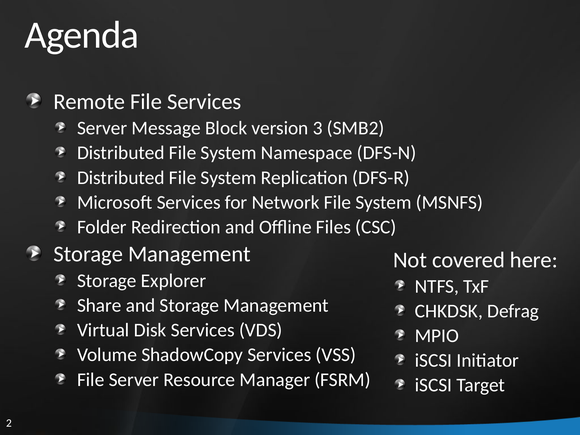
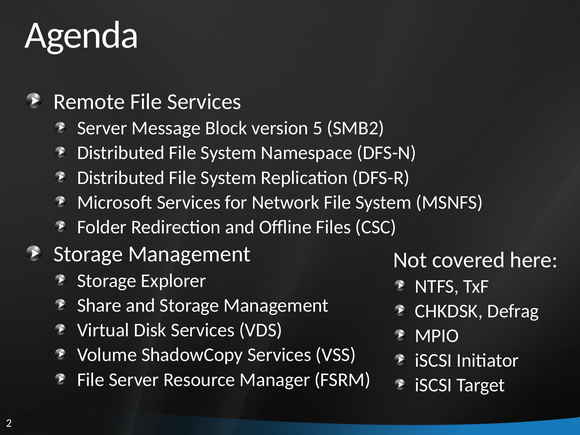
3: 3 -> 5 (318, 128)
